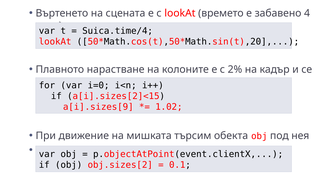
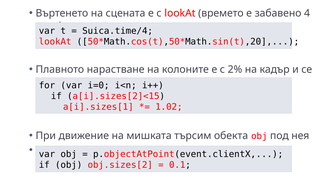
a[i].sizes[9: a[i].sizes[9 -> a[i].sizes[1 (98, 107)
